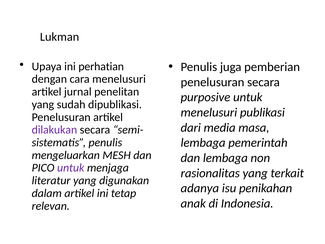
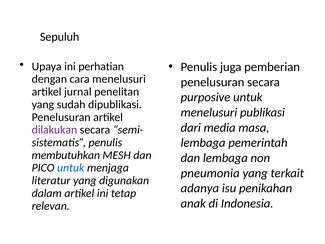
Lukman: Lukman -> Sepuluh (60, 37)
mengeluarkan: mengeluarkan -> membutuhkan (66, 155)
untuk colour: purple -> blue (71, 168)
rasionalitas: rasionalitas -> pneumonia (210, 173)
